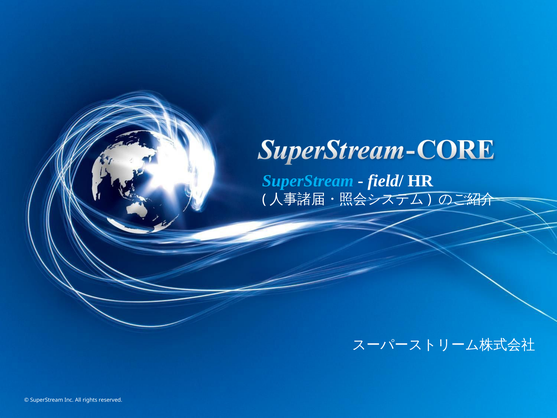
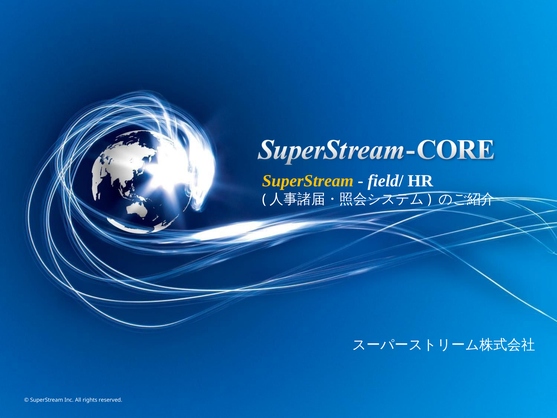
SuperStream colour: light blue -> yellow (308, 181)
